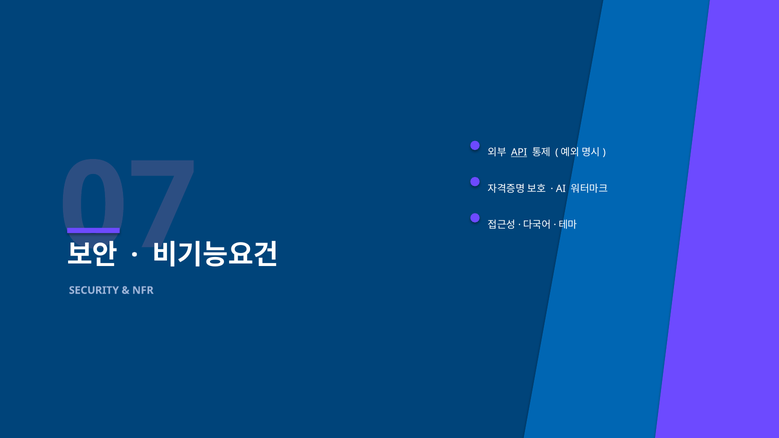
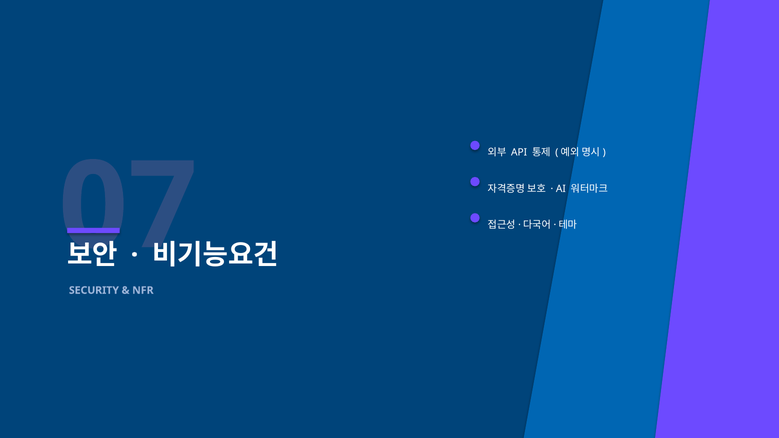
API underline: present -> none (519, 153)
